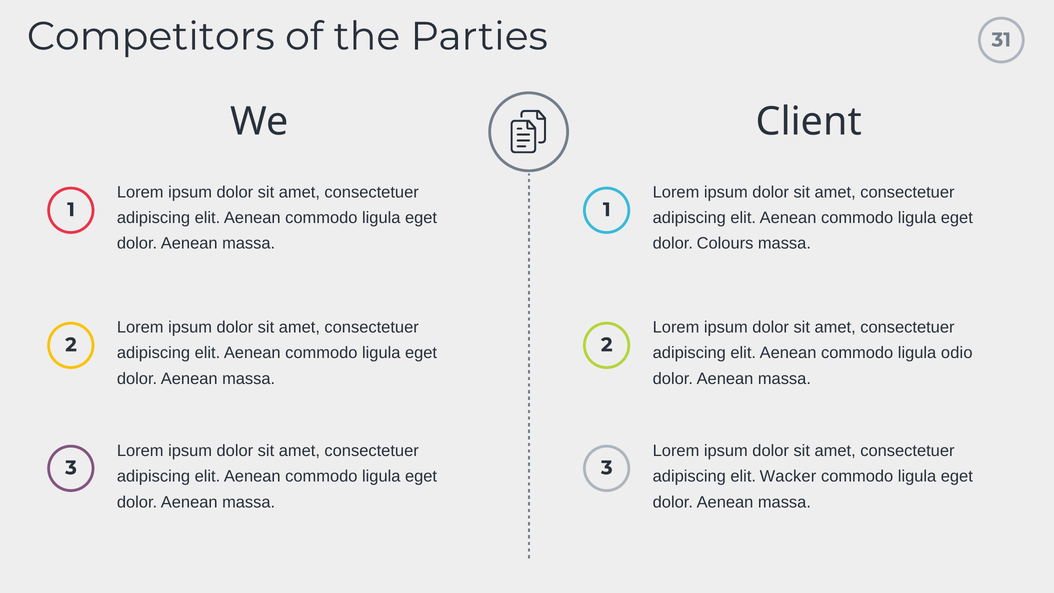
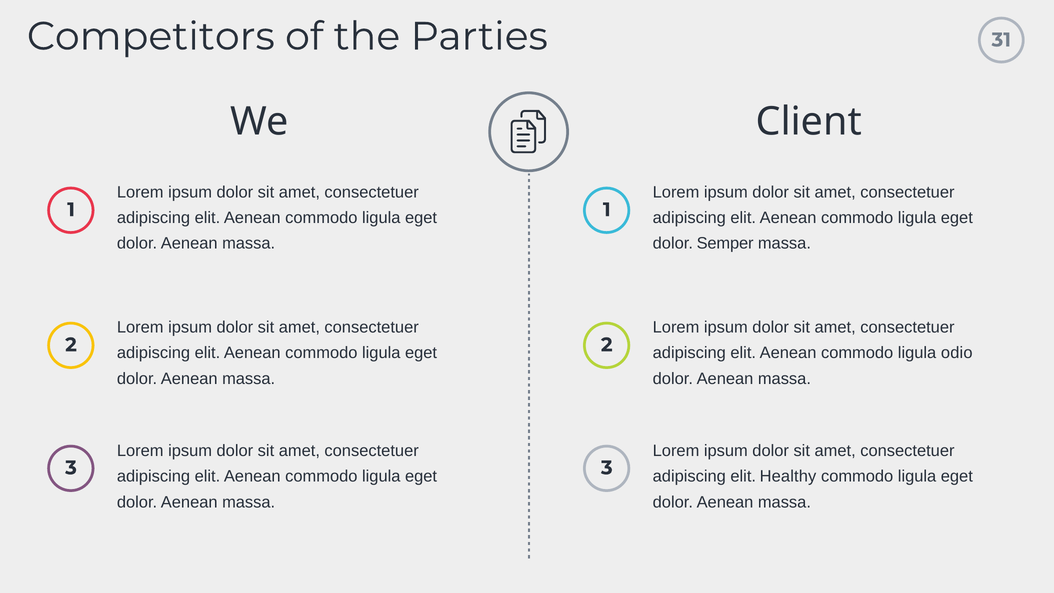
Colours: Colours -> Semper (725, 243)
Wacker: Wacker -> Healthy (788, 476)
